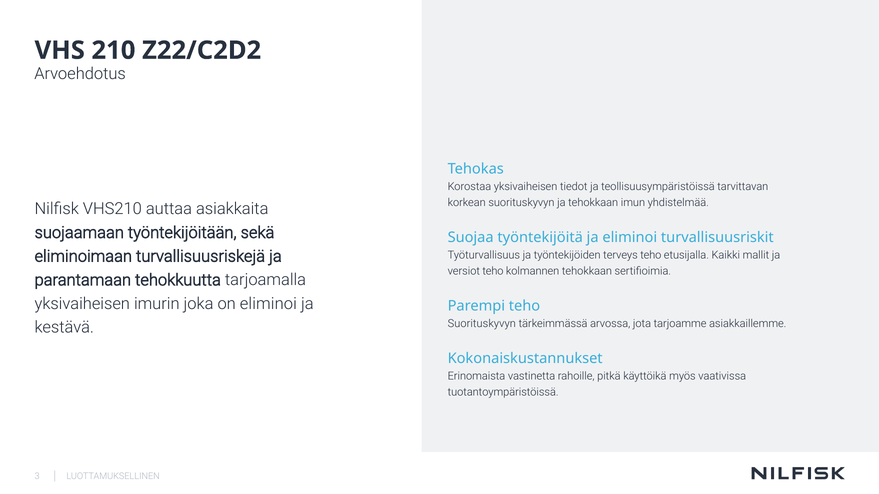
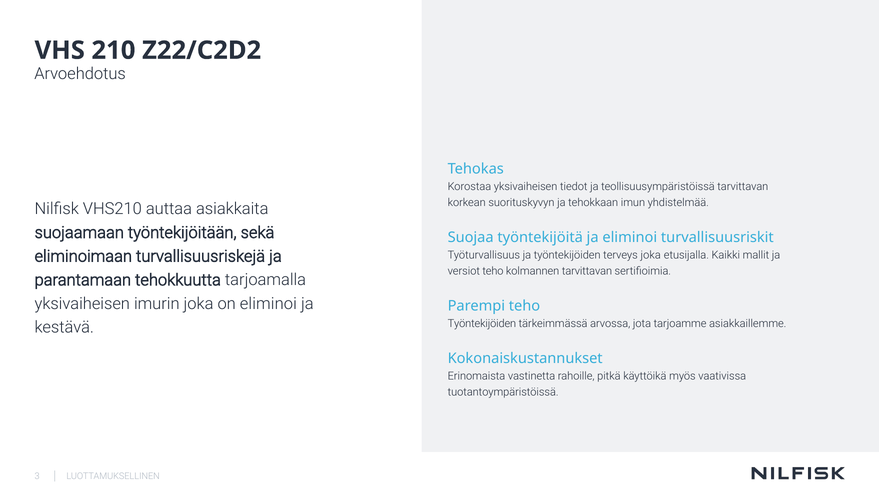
terveys teho: teho -> joka (651, 255)
kolmannen tehokkaan: tehokkaan -> tarvittavan (587, 271)
Suorituskyvyn: Suorituskyvyn -> Työntekijöiden (482, 324)
